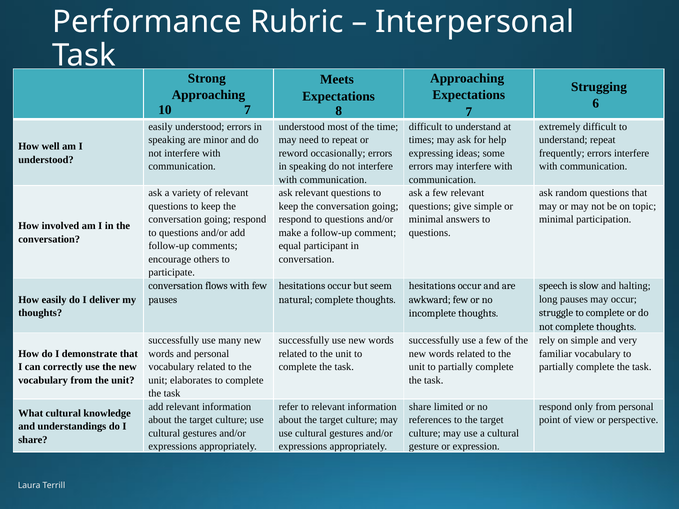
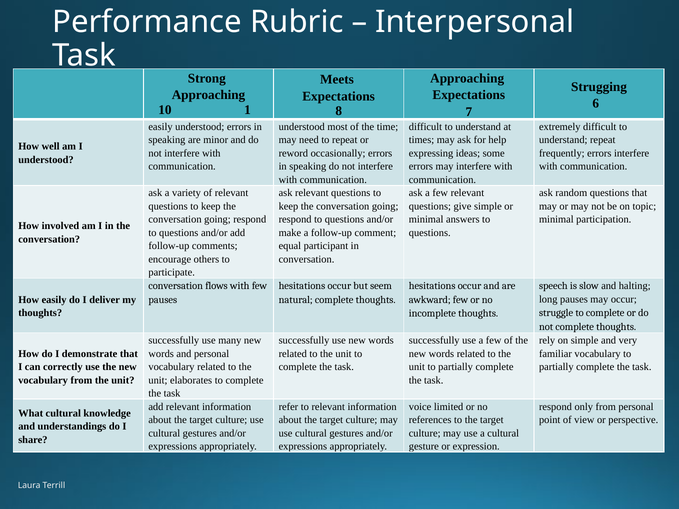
10 7: 7 -> 1 (248, 110)
share: share -> voice (420, 407)
